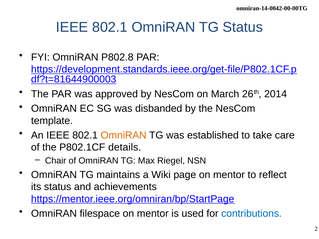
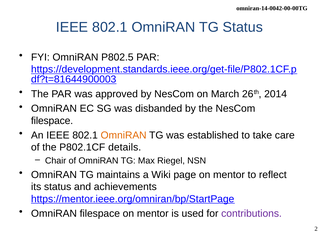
P802.8: P802.8 -> P802.5 (117, 57)
template: template -> filespace (52, 121)
contributions colour: blue -> purple (252, 214)
